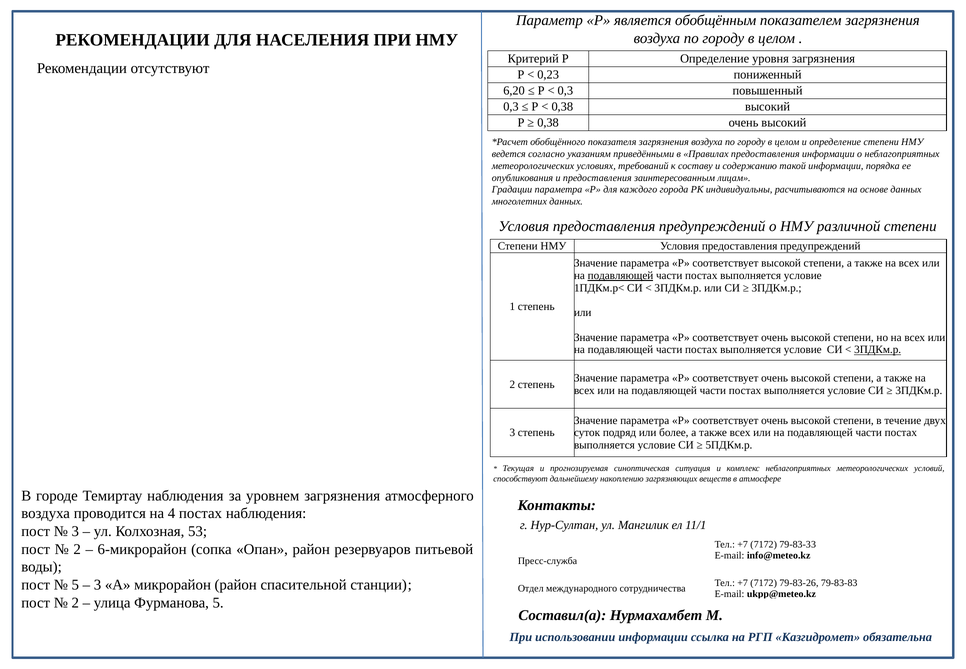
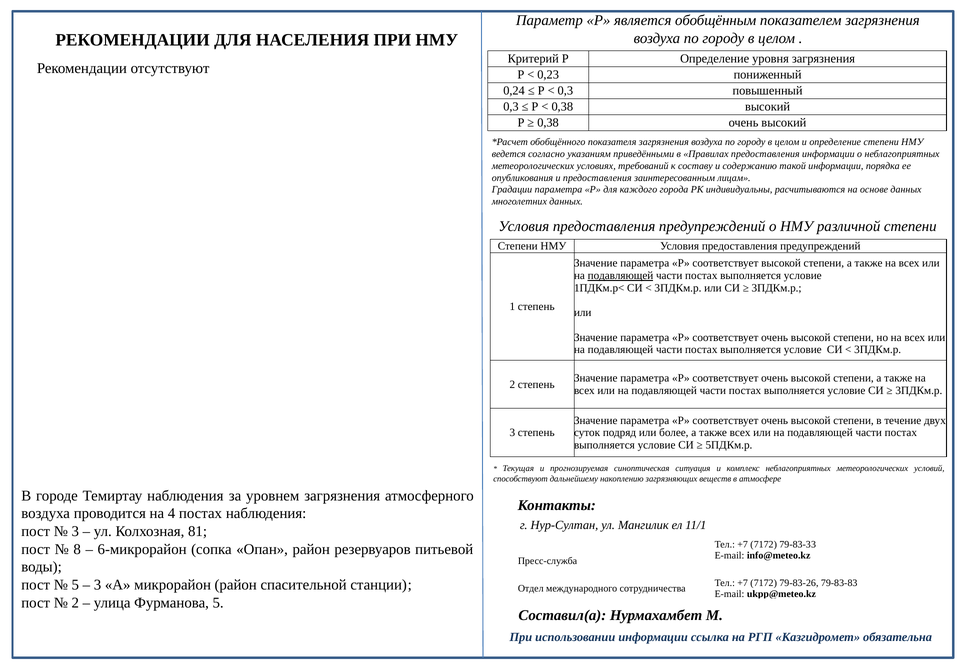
6,20: 6,20 -> 0,24 (514, 91)
3ПДКм.р underline: present -> none (878, 350)
53: 53 -> 81 (198, 531)
2: 2 -> 8 (77, 549)
